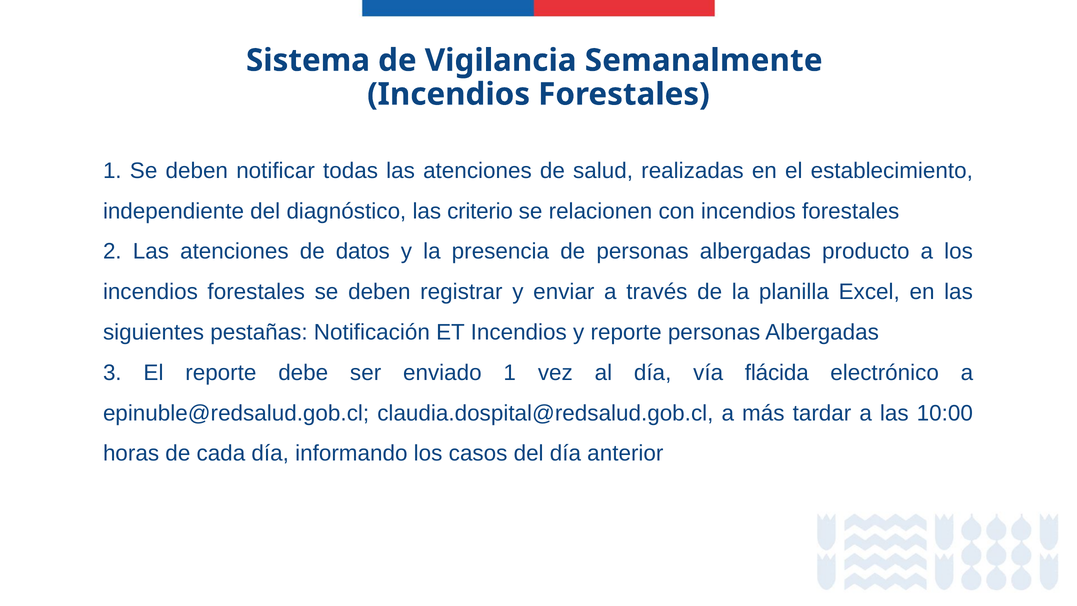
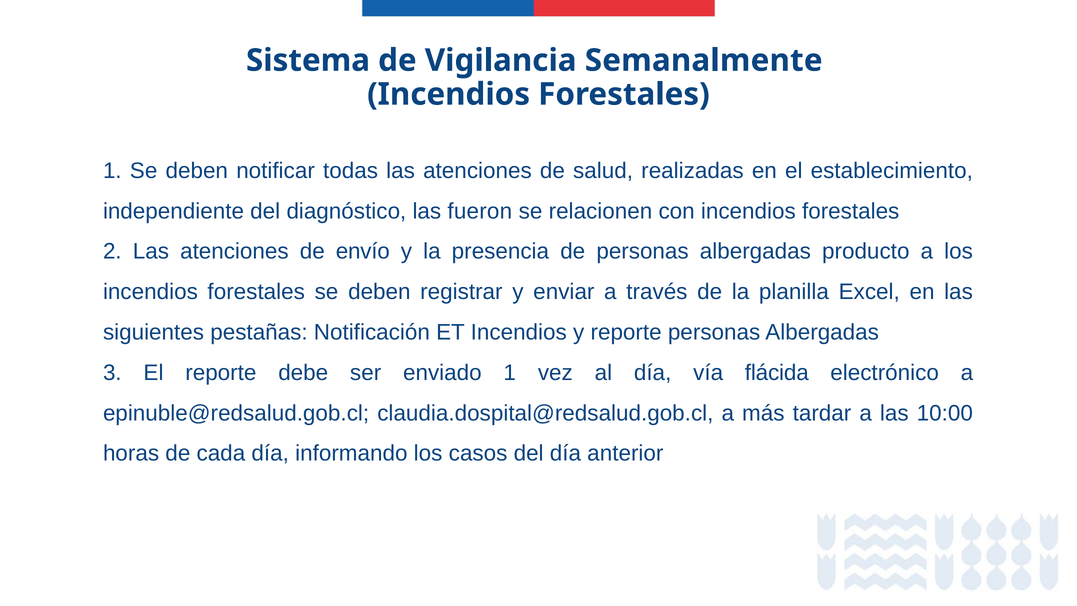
criterio: criterio -> fueron (480, 211)
datos: datos -> envío (363, 251)
